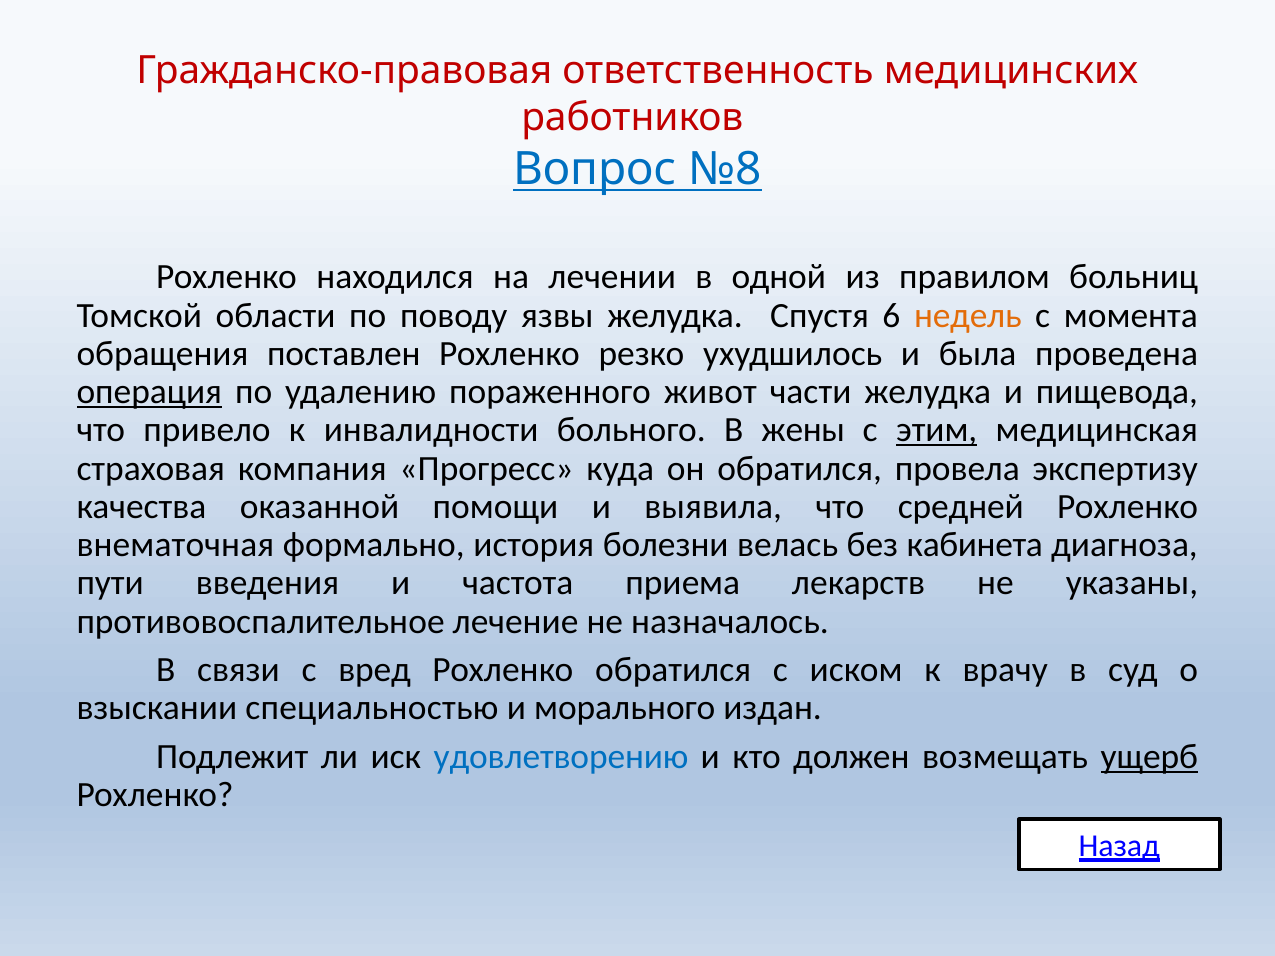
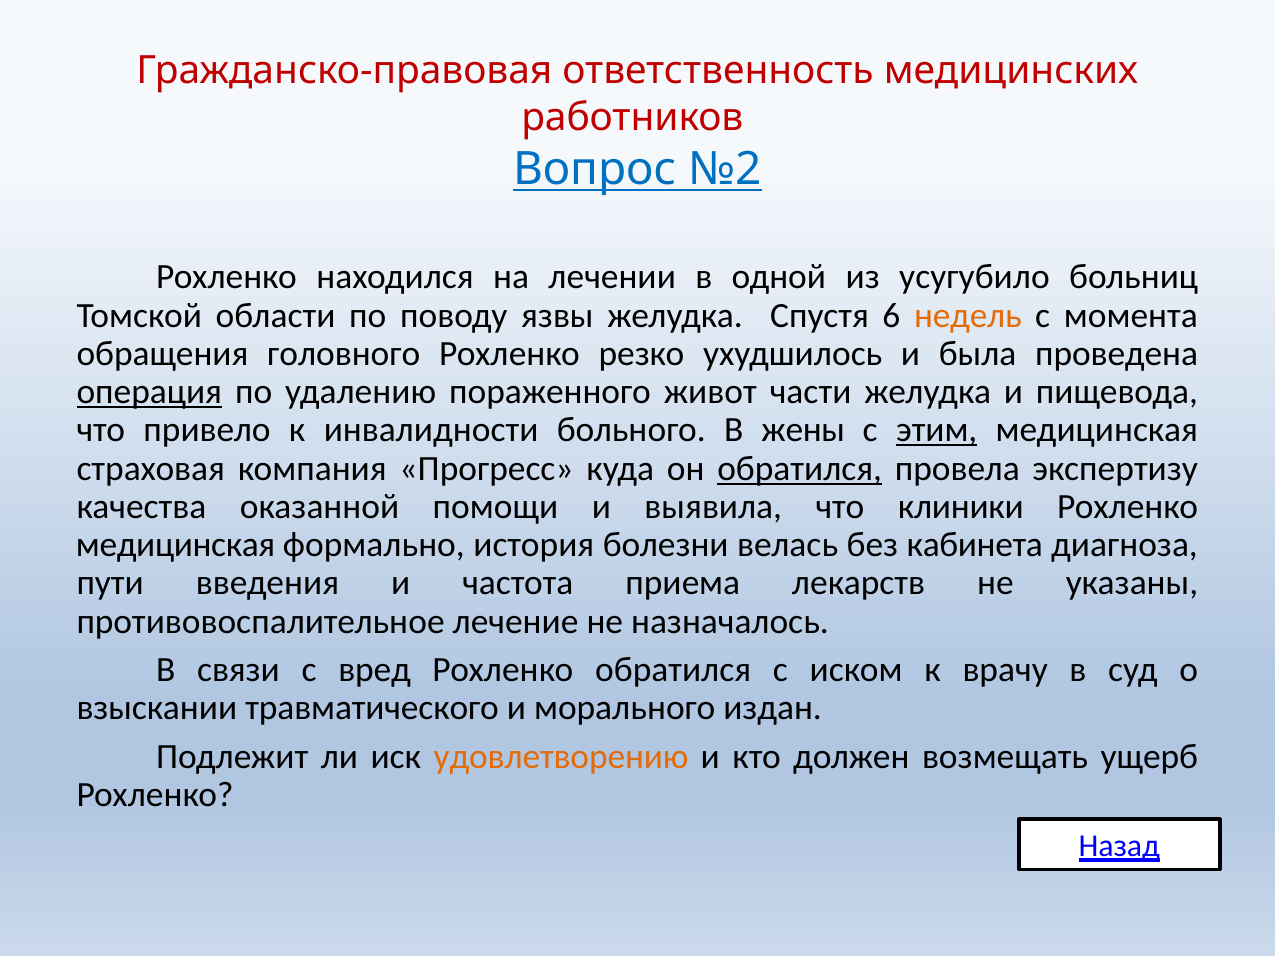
№8: №8 -> №2 (725, 169)
правилом: правилом -> усугубило (974, 277)
поставлен: поставлен -> головного (344, 354)
обратился underline: none -> present (800, 469)
средней: средней -> клиники (961, 507)
внематочная: внематочная -> медицинская (176, 545)
специальностью: специальностью -> травматического (372, 708)
удовлетворению colour: blue -> orange (561, 757)
ущерб underline: present -> none (1149, 757)
